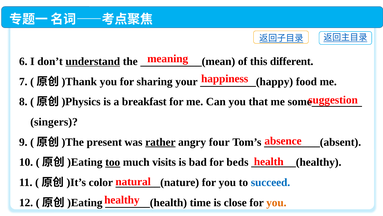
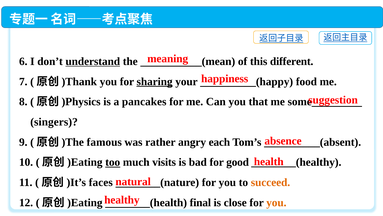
sharing underline: none -> present (155, 81)
breakfast: breakfast -> pancakes (144, 102)
present: present -> famous (104, 142)
rather underline: present -> none (160, 142)
four: four -> each (219, 142)
beds: beds -> good (238, 162)
color: color -> faces (101, 182)
succeed colour: blue -> orange (270, 182)
time: time -> final (200, 202)
